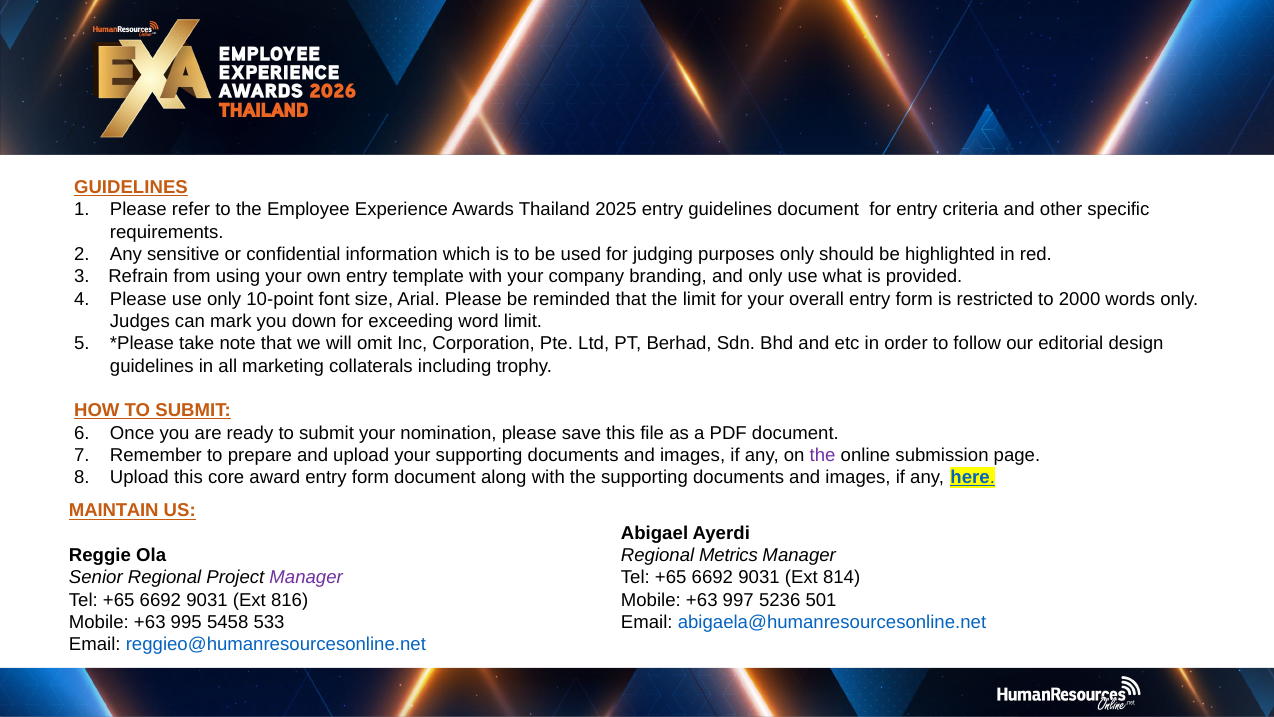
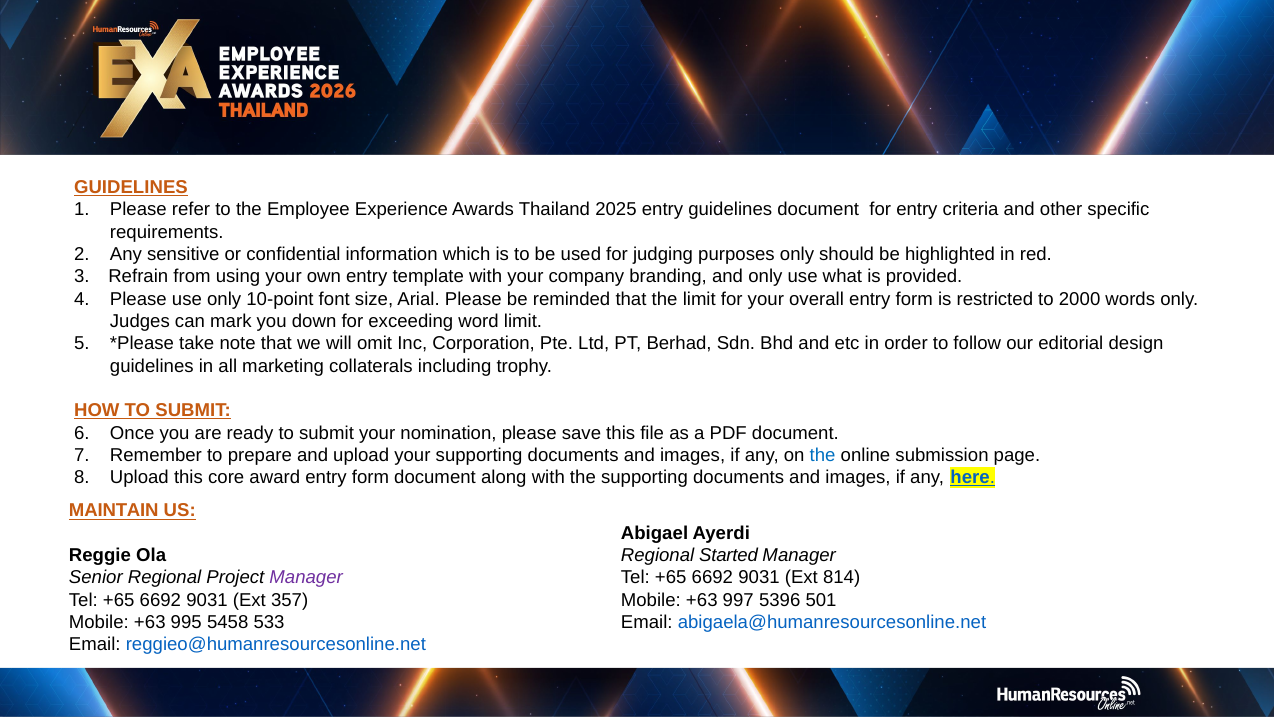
the colour: purple -> blue (823, 455)
Metrics: Metrics -> Started (729, 555)
816: 816 -> 357 (290, 600)
5236: 5236 -> 5396 (780, 600)
